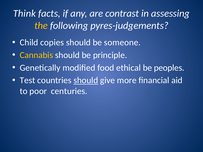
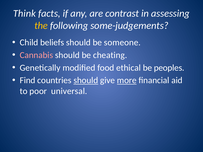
pyres-judgements: pyres-judgements -> some-judgements (129, 26)
copies: copies -> beliefs (52, 43)
Cannabis colour: yellow -> pink (36, 55)
principle: principle -> cheating (110, 55)
Test: Test -> Find (28, 80)
more underline: none -> present (127, 80)
centuries: centuries -> universal (69, 91)
